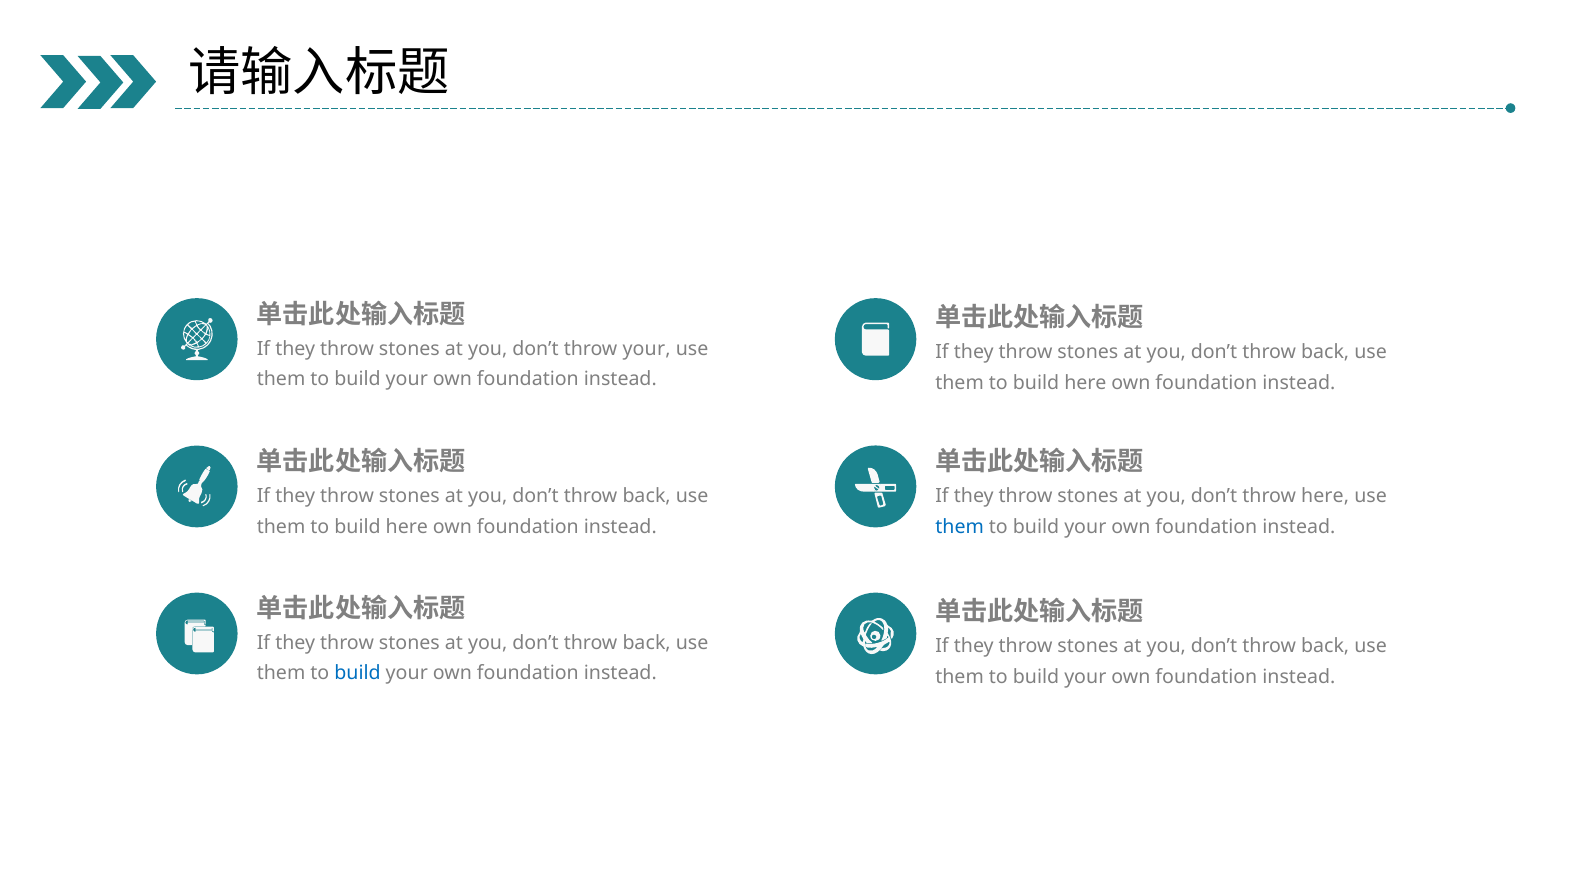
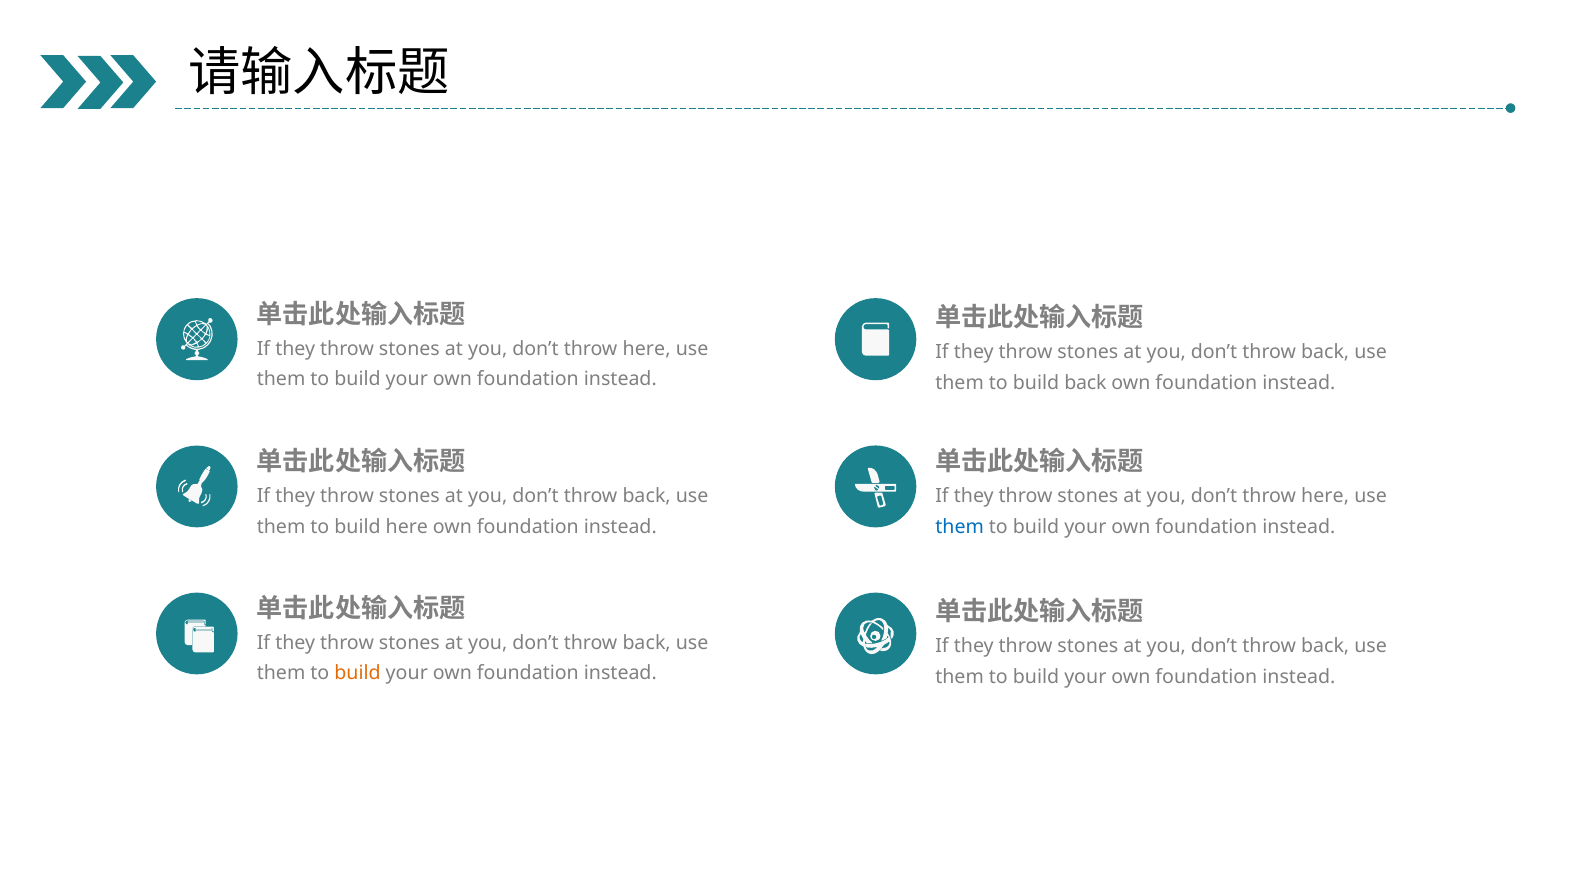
your: your -> here (647, 349)
here: here -> back (1085, 383)
build colour: blue -> orange (358, 673)
